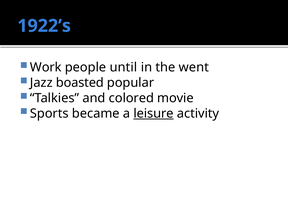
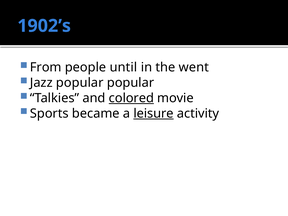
1922’s: 1922’s -> 1902’s (44, 26)
Work: Work -> From (46, 67)
Jazz boasted: boasted -> popular (80, 83)
colored underline: none -> present (131, 98)
